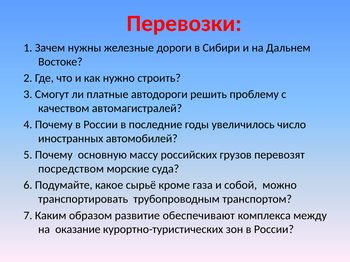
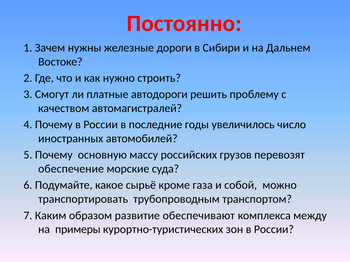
Перевозки: Перевозки -> Постоянно (184, 23)
посредством: посредством -> обеспечение (71, 169)
оказание: оказание -> примеры (78, 230)
